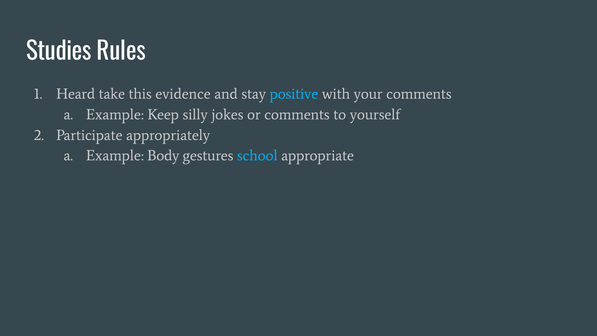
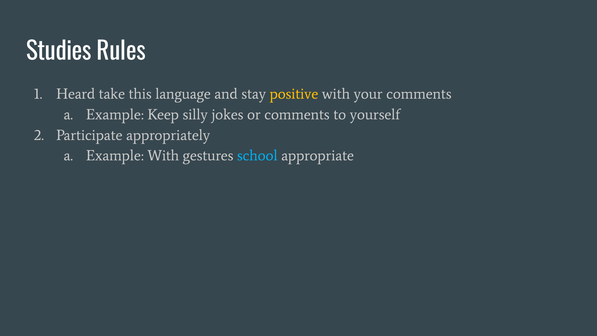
evidence: evidence -> language (183, 94)
positive colour: light blue -> yellow (294, 94)
Example Body: Body -> With (163, 156)
